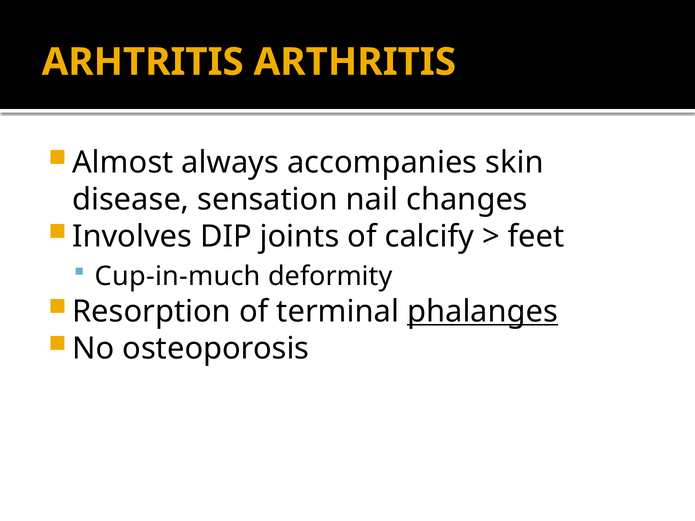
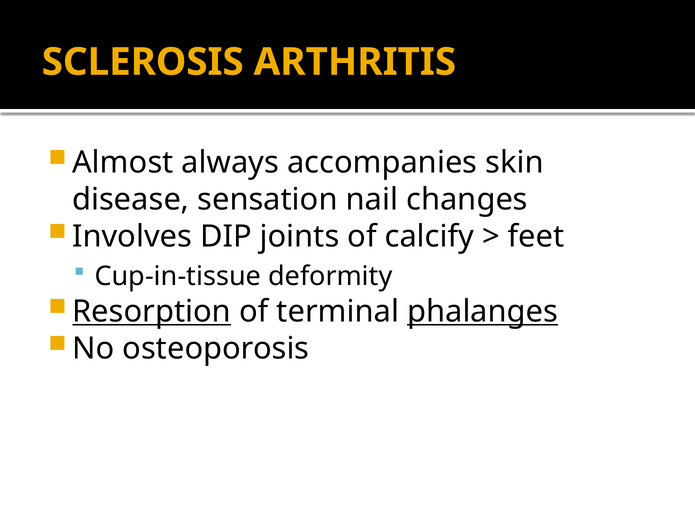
ARHTRITIS: ARHTRITIS -> SCLEROSIS (143, 62)
Cup-in-much: Cup-in-much -> Cup-in-tissue (178, 277)
Resorption underline: none -> present (152, 312)
